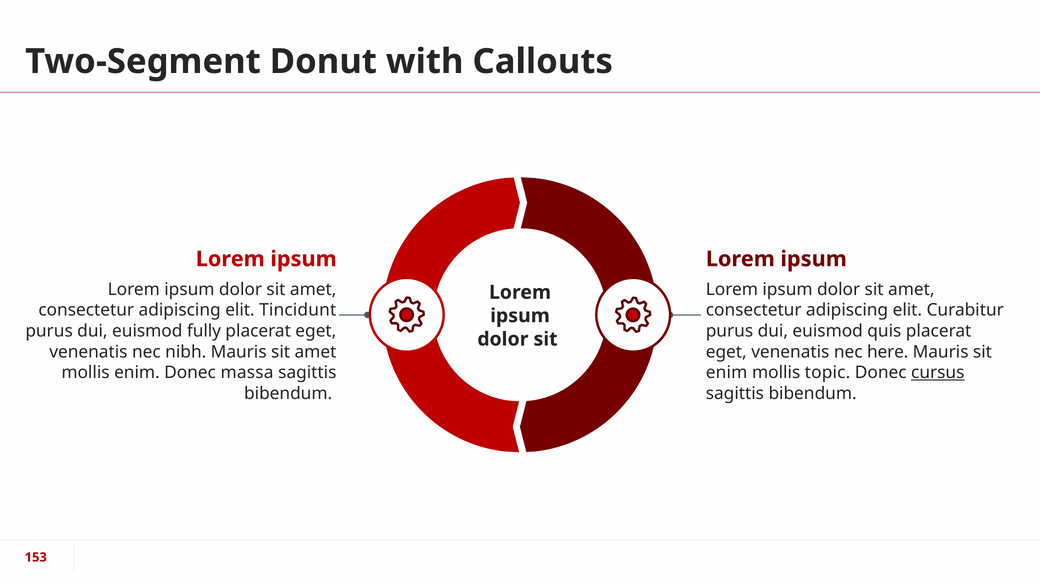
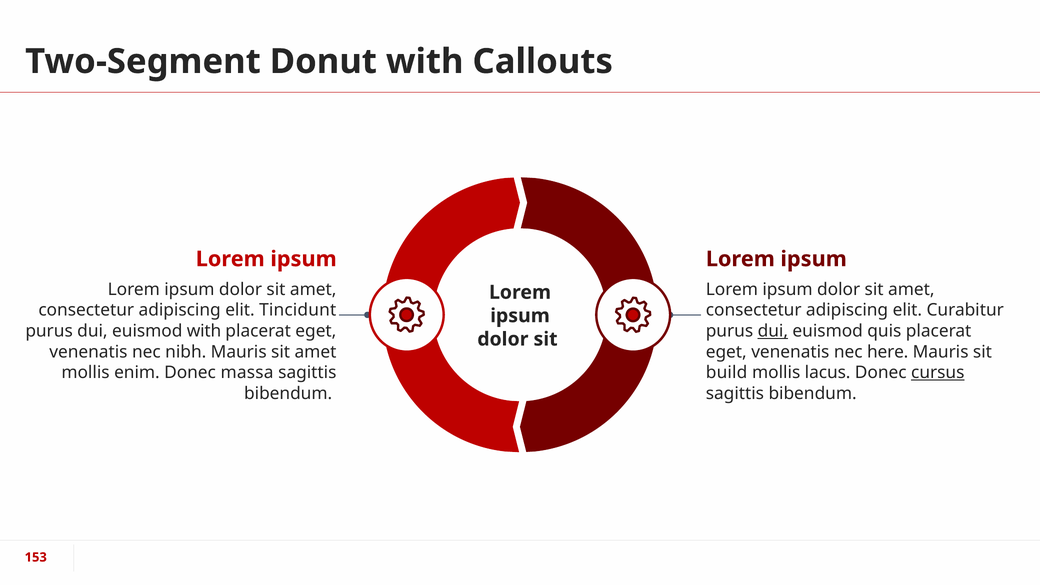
euismod fully: fully -> with (204, 331)
dui underline: none -> present (773, 331)
enim: enim -> build (727, 373)
topic: topic -> lacus (828, 373)
